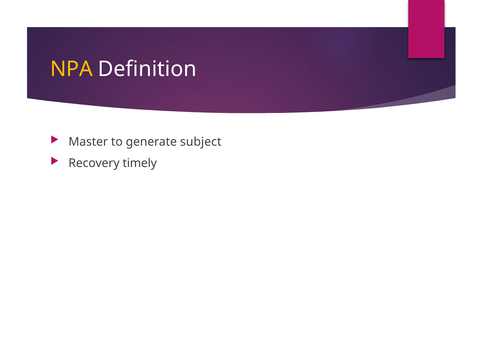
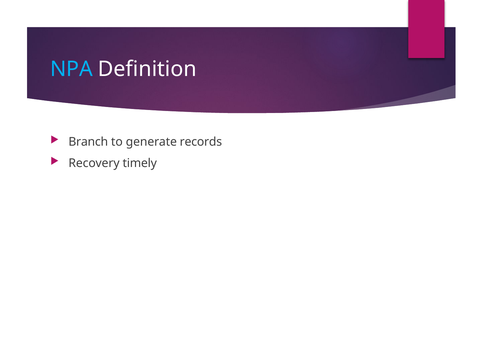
NPA colour: yellow -> light blue (72, 69)
Master: Master -> Branch (88, 142)
subject: subject -> records (201, 142)
